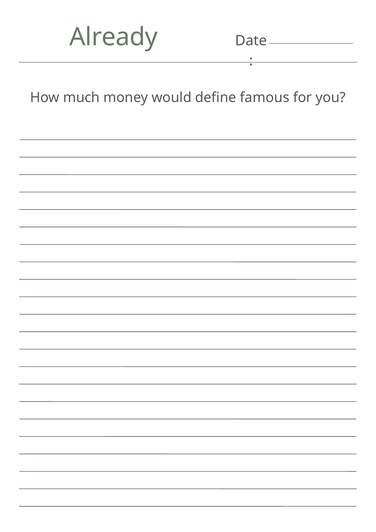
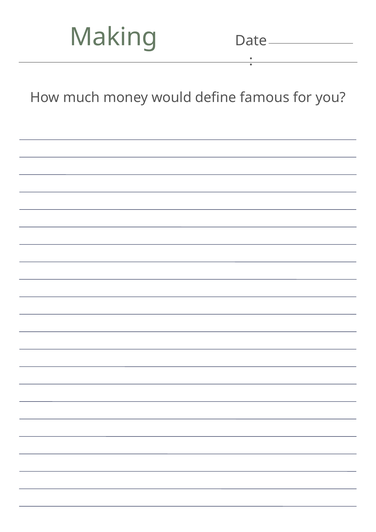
Already: Already -> Making (114, 37)
